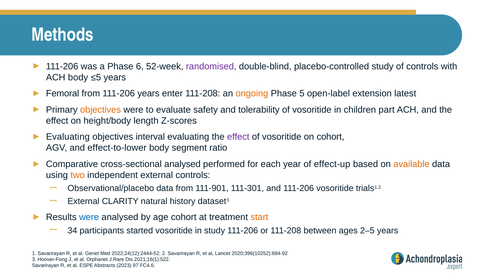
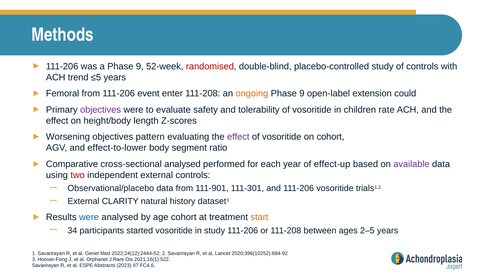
a Phase 6: 6 -> 9 (140, 66)
randomised colour: purple -> red (211, 66)
ACH body: body -> trend (78, 77)
111-206 years: years -> event (148, 93)
5: 5 -> 9 (302, 93)
latest: latest -> could (405, 93)
objectives colour: orange -> purple (101, 110)
part: part -> rate (387, 110)
Evaluating: Evaluating -> Worsening (68, 137)
interval: interval -> pattern (150, 137)
available colour: orange -> purple (411, 164)
two colour: orange -> red (78, 175)
